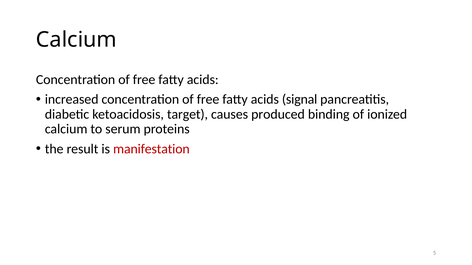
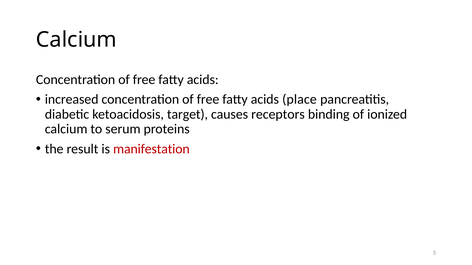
signal: signal -> place (299, 100)
produced: produced -> receptors (278, 114)
